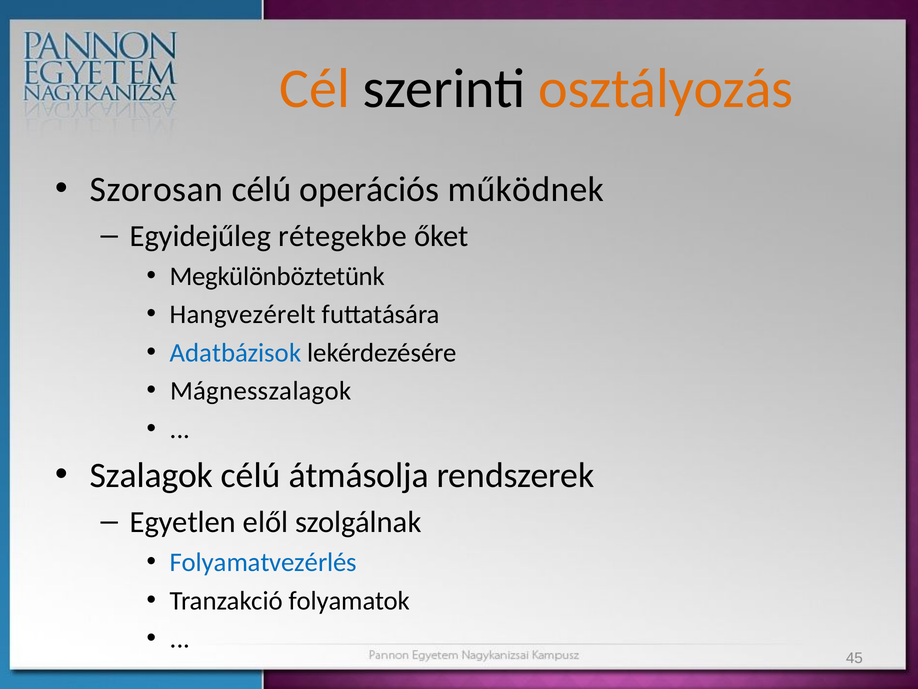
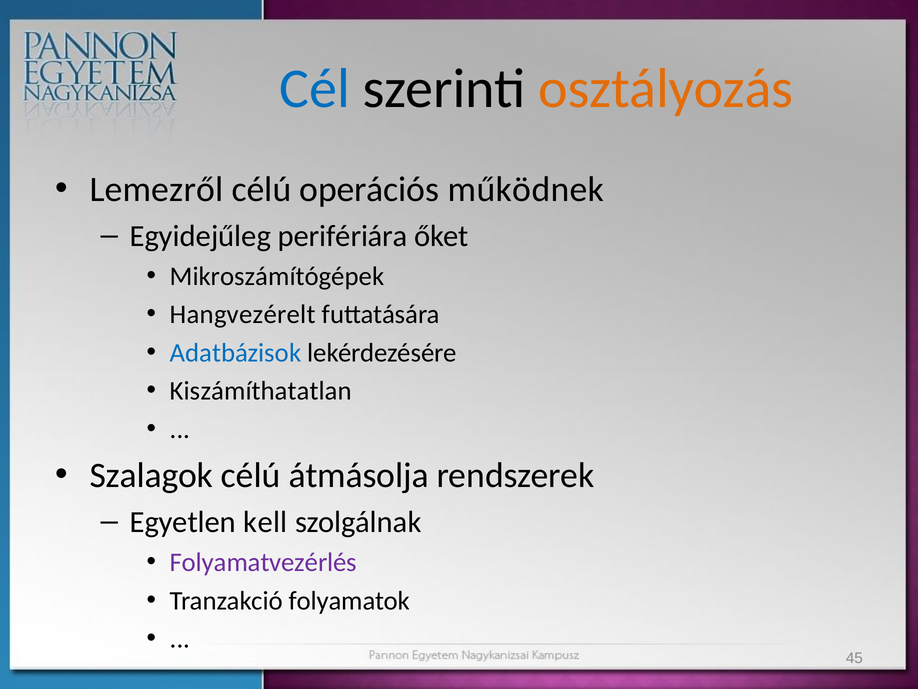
Cél colour: orange -> blue (315, 89)
Szorosan: Szorosan -> Lemezről (156, 189)
rétegekbe: rétegekbe -> perifériára (343, 236)
Megkülönböztetünk: Megkülönböztetünk -> Mikroszámítógépek (277, 276)
Mágnesszalagok: Mágnesszalagok -> Kiszámíthatatlan (261, 391)
elől: elől -> kell (265, 522)
Folyamatvezérlés colour: blue -> purple (263, 562)
